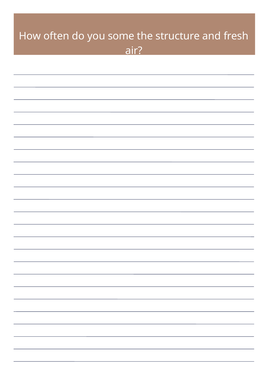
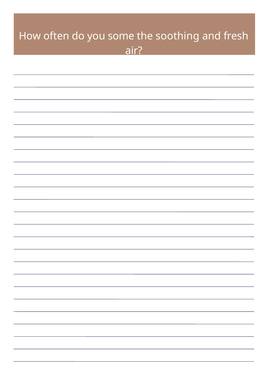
structure: structure -> soothing (178, 36)
